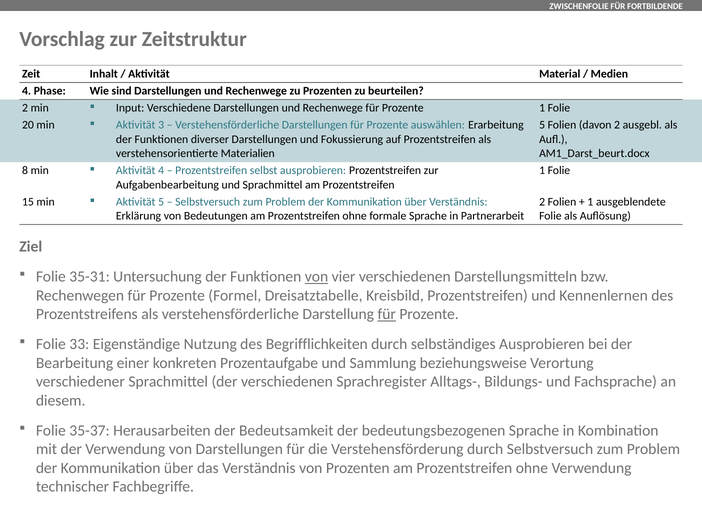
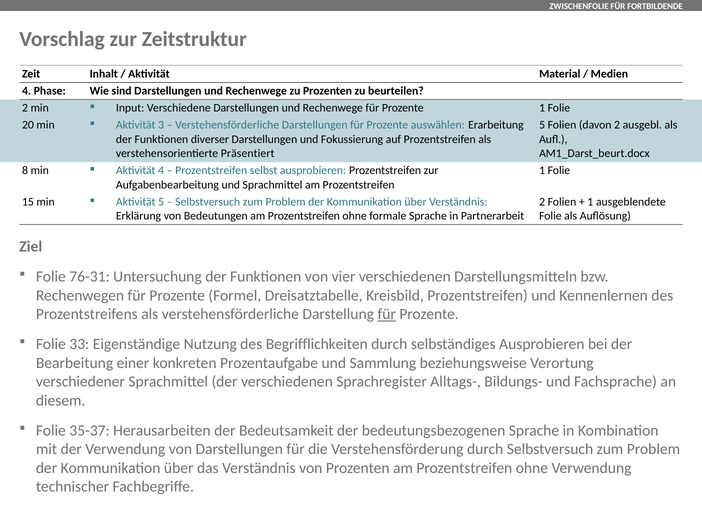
Materialien: Materialien -> Präsentiert (248, 154)
35-31: 35-31 -> 76-31 (90, 277)
von underline: present -> none (317, 277)
